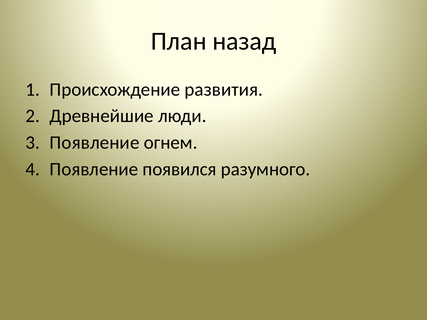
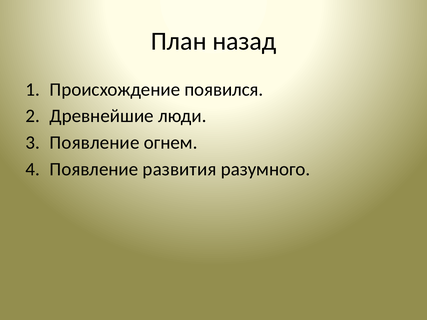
развития: развития -> появился (224, 90)
появился: появился -> развития (180, 169)
